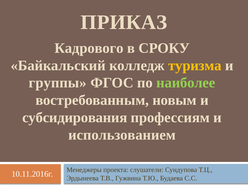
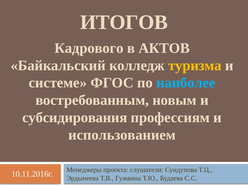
ПРИКАЗ: ПРИКАЗ -> ИТОГОВ (124, 22)
СРОКУ: СРОКУ -> АКТОВ (164, 48)
группы: группы -> системе (58, 83)
наиболее colour: light green -> light blue (186, 83)
